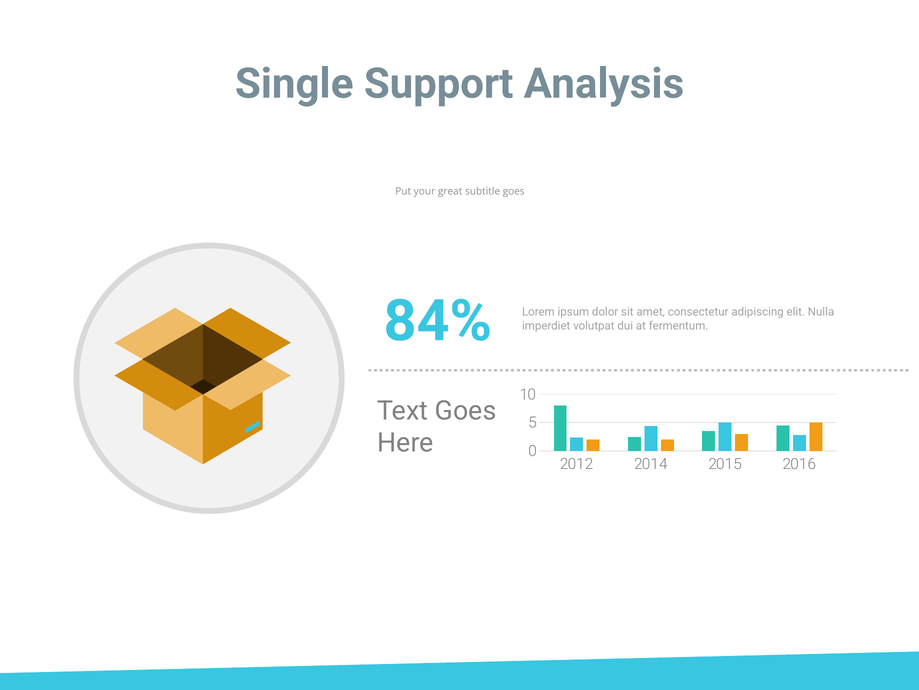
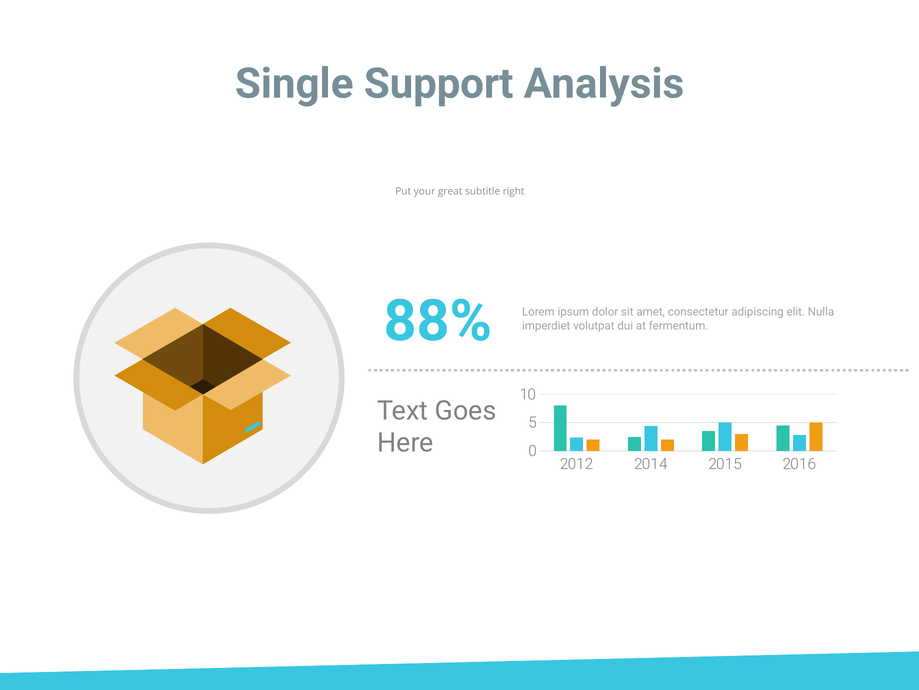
subtitle goes: goes -> right (514, 191)
84%: 84% -> 88% (438, 321)
